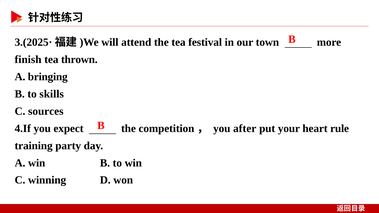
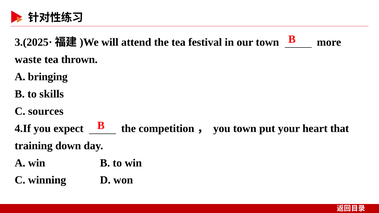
finish: finish -> waste (28, 60)
you after: after -> town (245, 129)
rule: rule -> that (340, 129)
party: party -> down (68, 146)
